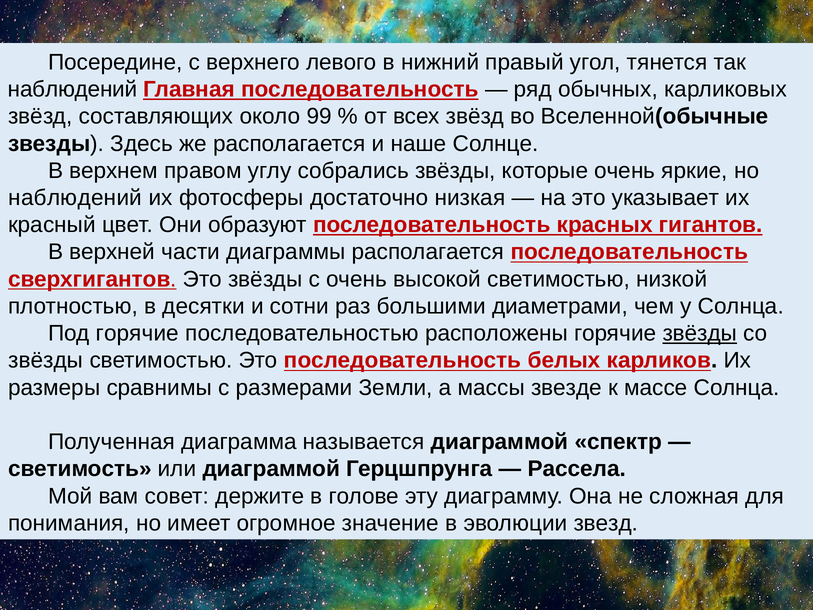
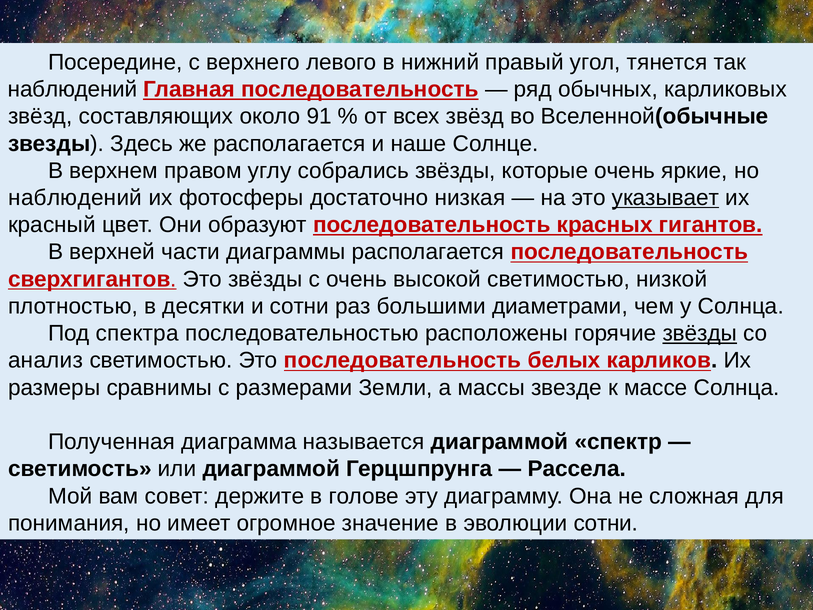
99: 99 -> 91 (319, 116)
указывает underline: none -> present (666, 198)
Под горячие: горячие -> спектра (137, 333)
звёзды: звёзды -> анализ (46, 360)
эволюции звезд: звезд -> сотни (606, 523)
